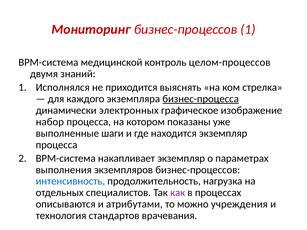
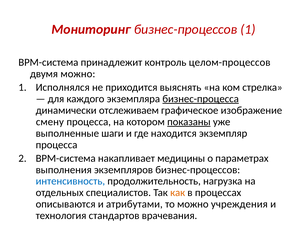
медицинской: медицинской -> принадлежит (111, 62)
двумя знаний: знаний -> можно (78, 74)
электронных: электронных -> отслеживаем (129, 110)
набор: набор -> смену (50, 122)
показаны underline: none -> present (189, 122)
накапливает экземпляр: экземпляр -> медицины (181, 158)
как colour: purple -> orange (178, 193)
